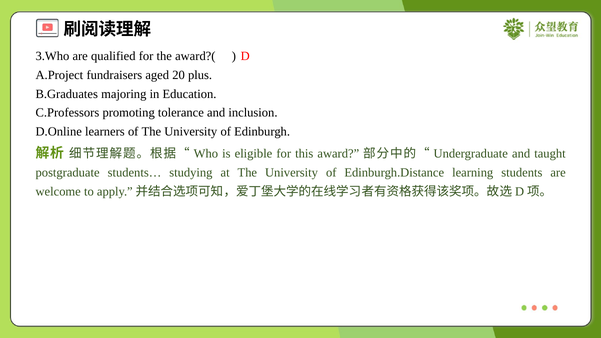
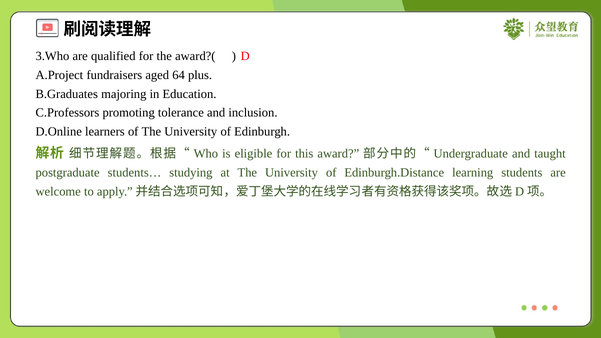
20: 20 -> 64 (179, 75)
